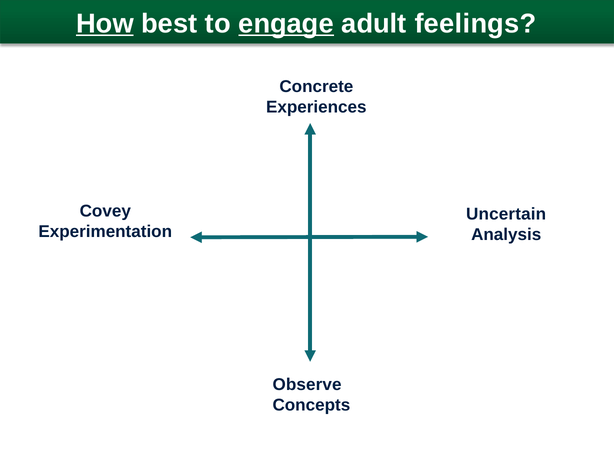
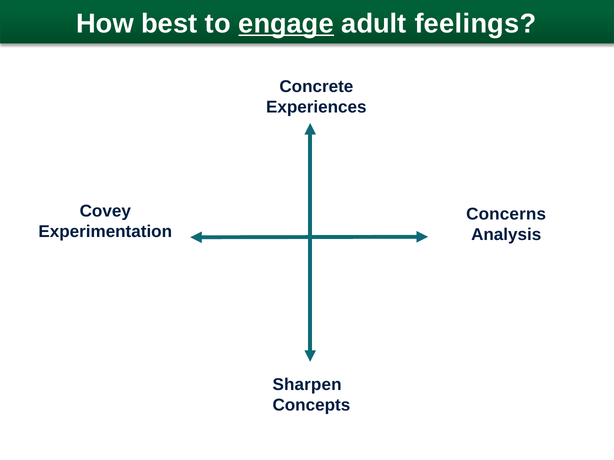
How underline: present -> none (105, 24)
Uncertain: Uncertain -> Concerns (506, 215)
Observe: Observe -> Sharpen (307, 385)
